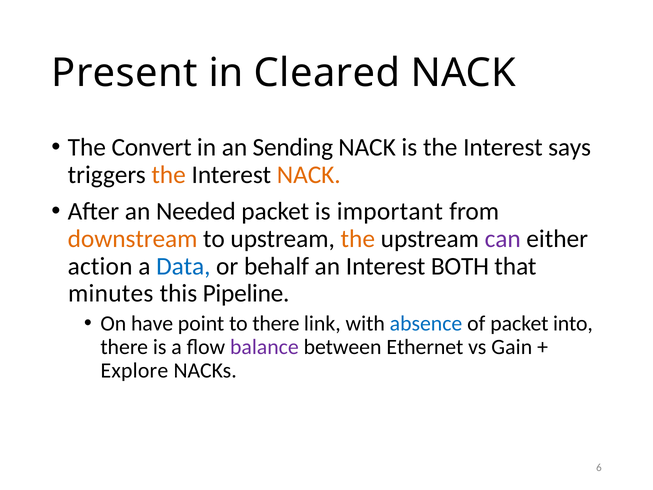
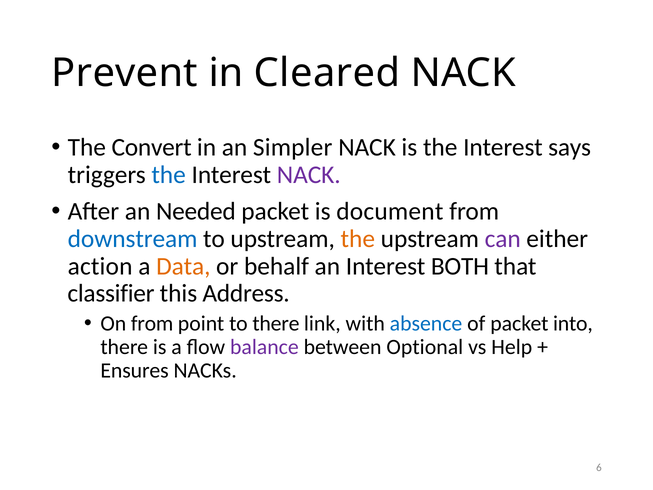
Present: Present -> Prevent (125, 73)
Sending: Sending -> Simpler (293, 147)
the colour: orange -> blue (169, 175)
NACK colour: orange -> purple (309, 175)
important: important -> document (390, 211)
downstream colour: orange -> blue (133, 239)
Data colour: blue -> orange (183, 266)
minutes: minutes -> classifier (111, 293)
Pipeline: Pipeline -> Address (246, 293)
On have: have -> from (152, 323)
Ethernet: Ethernet -> Optional (425, 347)
Gain: Gain -> Help (512, 347)
Explore: Explore -> Ensures (135, 370)
